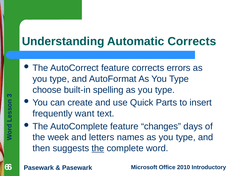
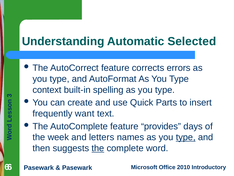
Automatic Corrects: Corrects -> Selected (192, 41)
choose: choose -> context (47, 90)
changes: changes -> provides (161, 126)
type underline: none -> present (186, 137)
